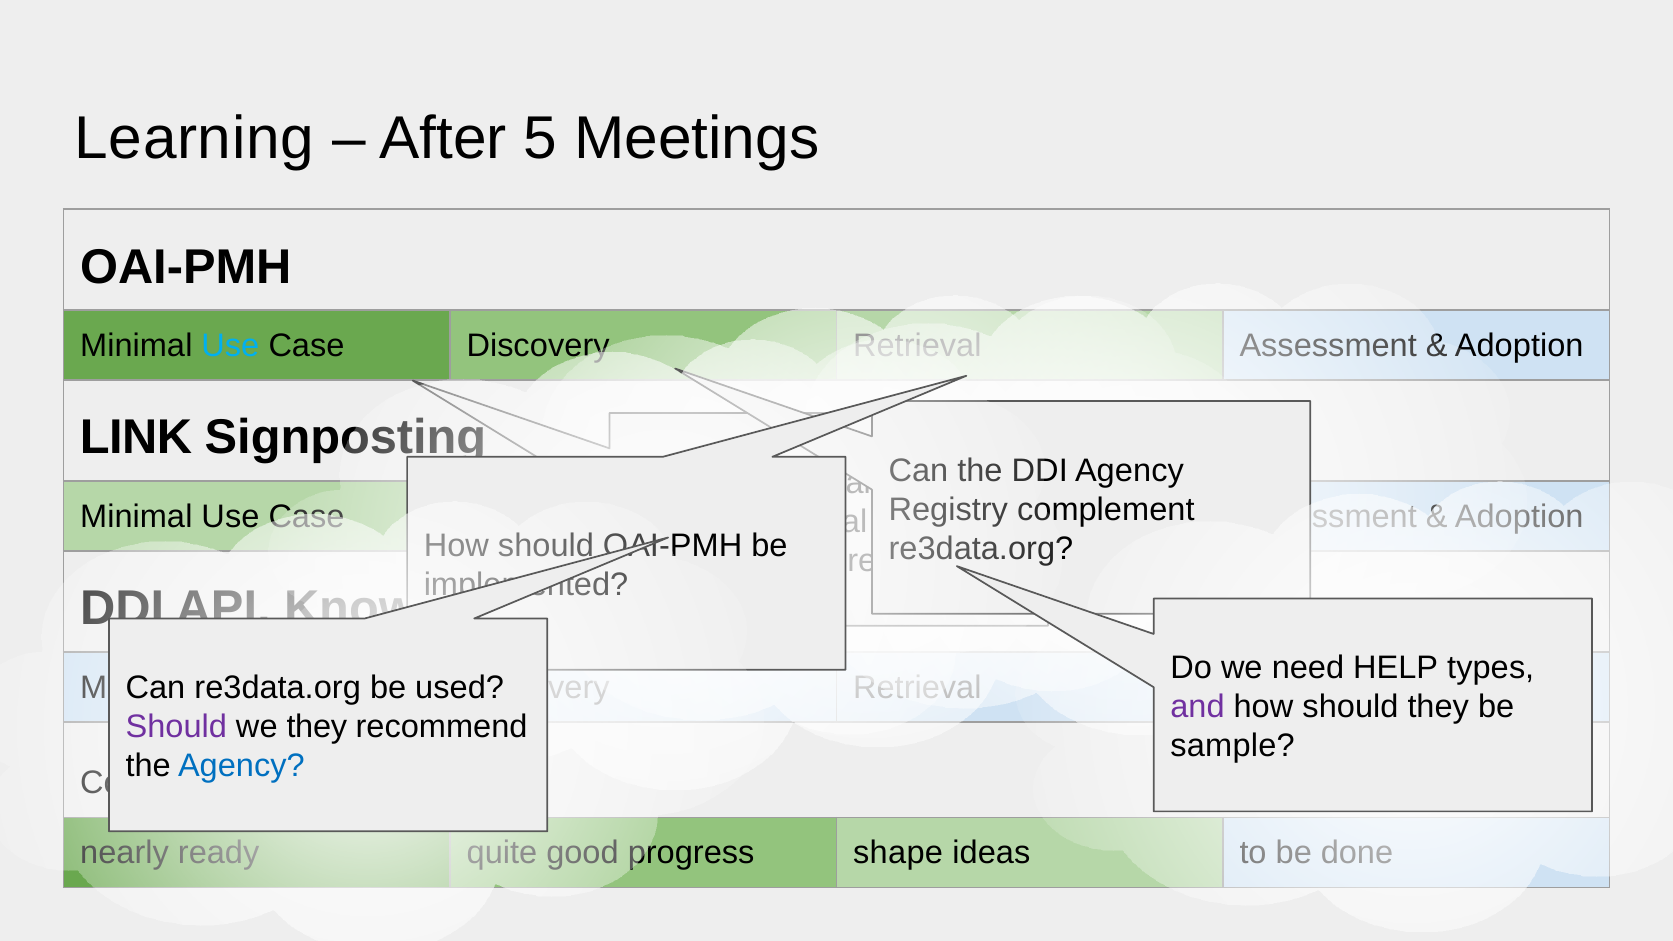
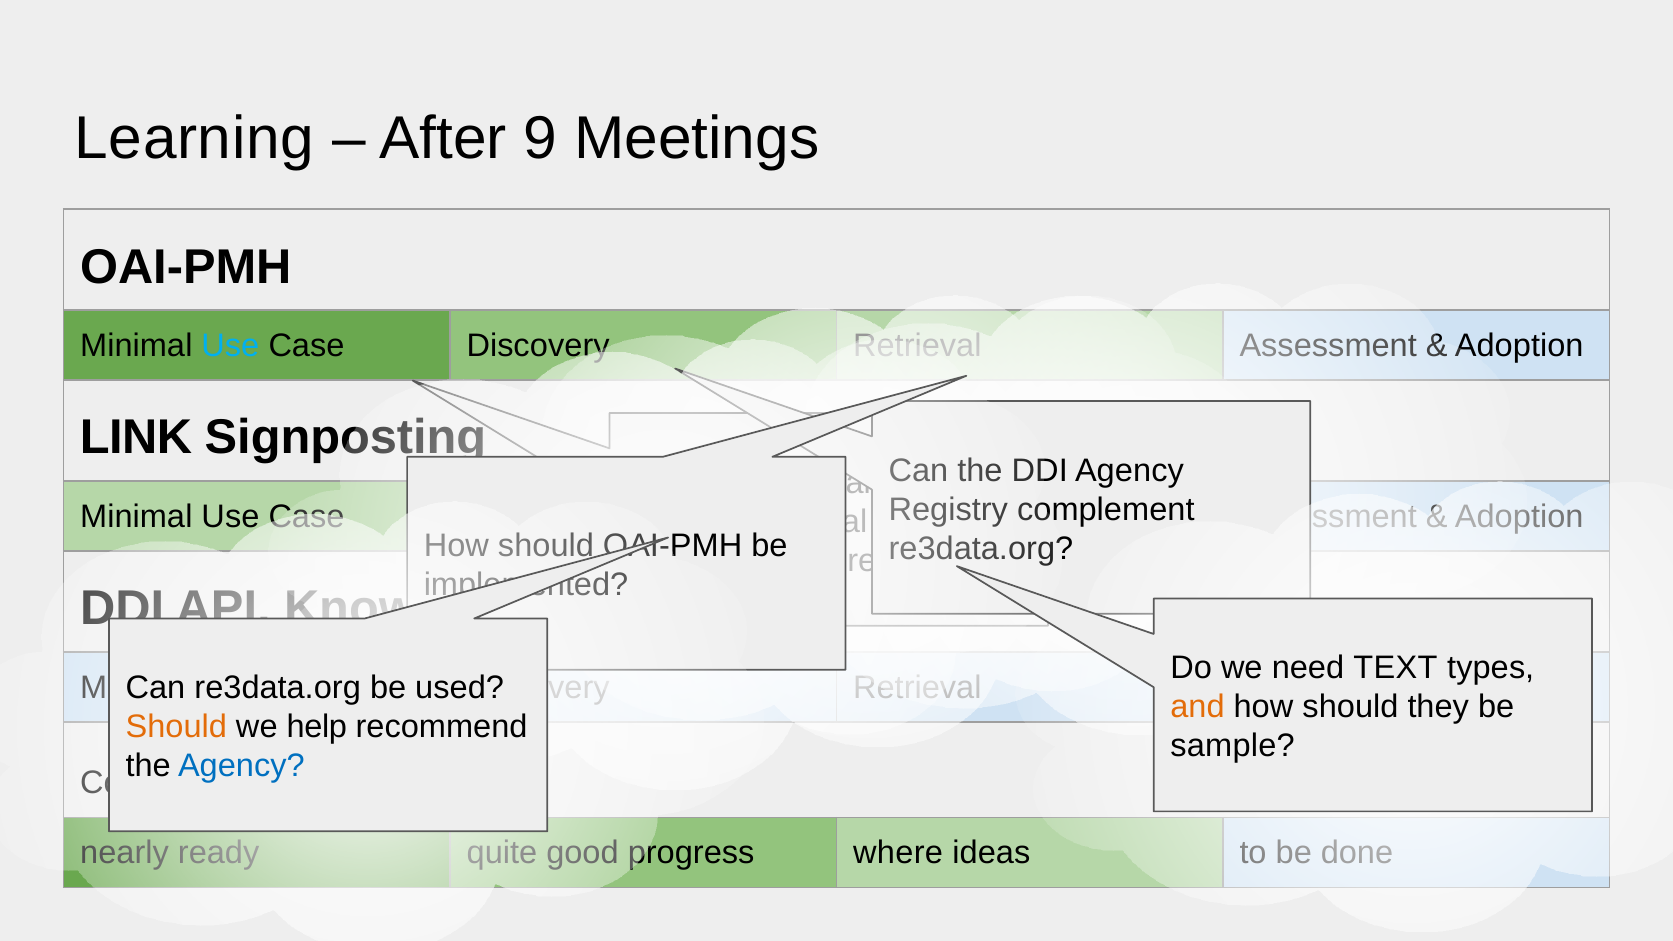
5: 5 -> 9 (541, 139)
HELP: HELP -> TEXT (1395, 668)
and colour: purple -> orange (1198, 707)
Should colour: purple -> orange (176, 727)
we they: they -> help (317, 727)
shape: shape -> where (898, 853)
